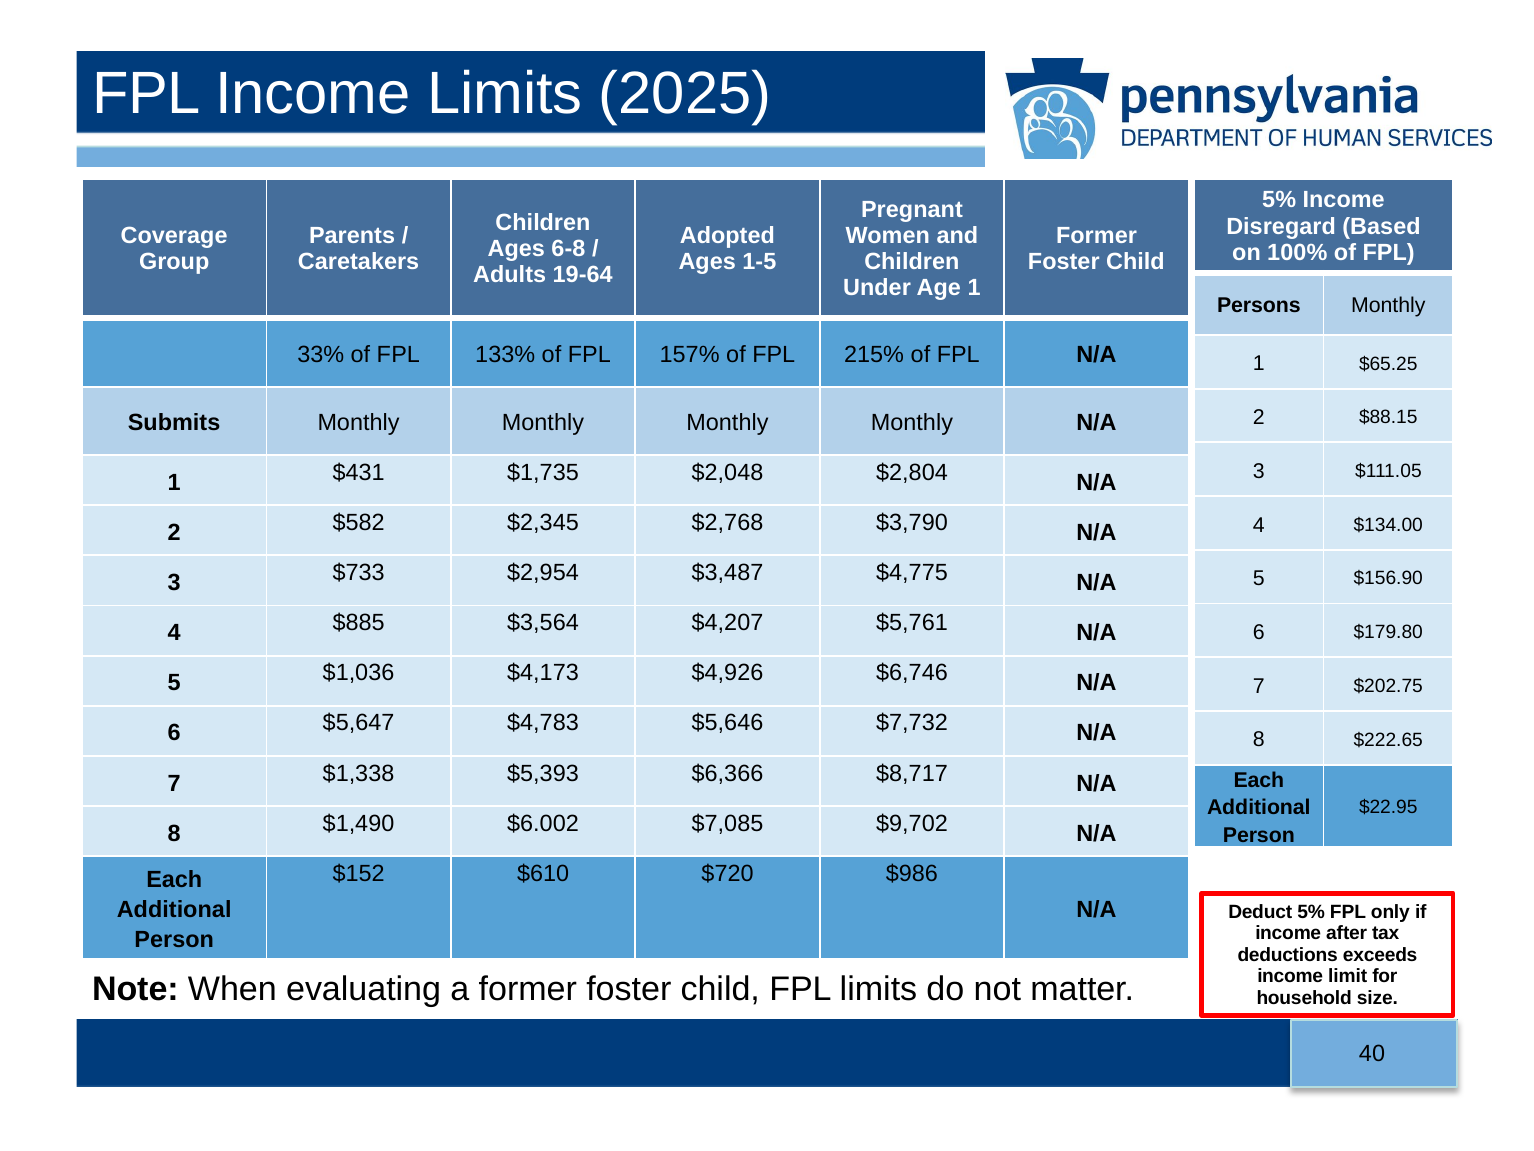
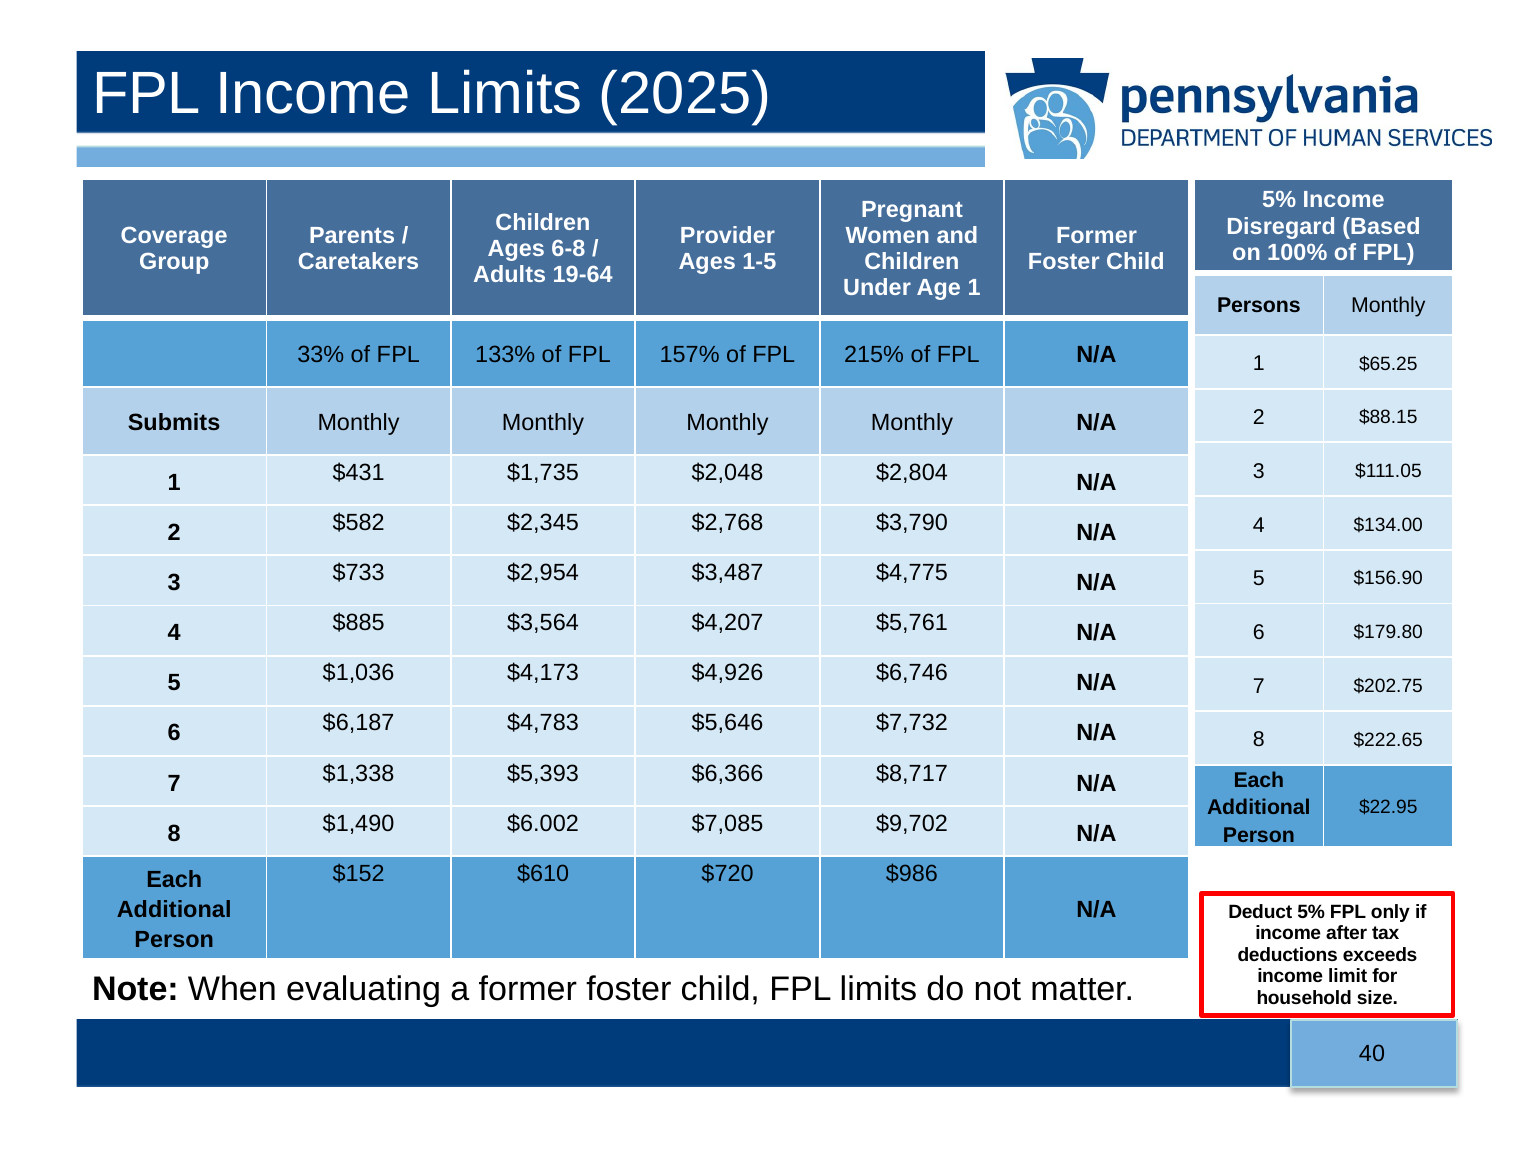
Adopted: Adopted -> Provider (727, 236)
$5,647: $5,647 -> $6,187 (359, 723)
